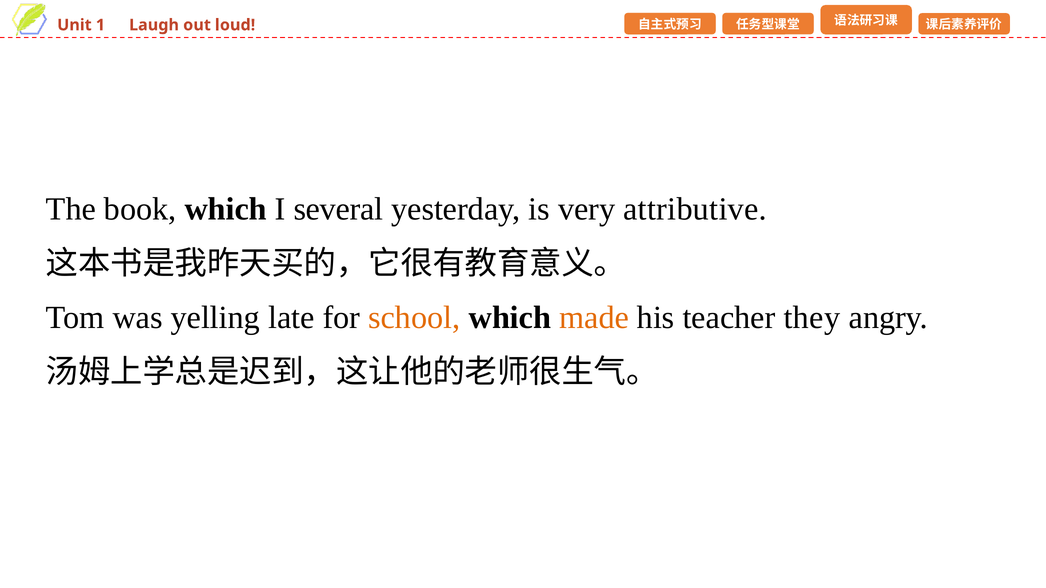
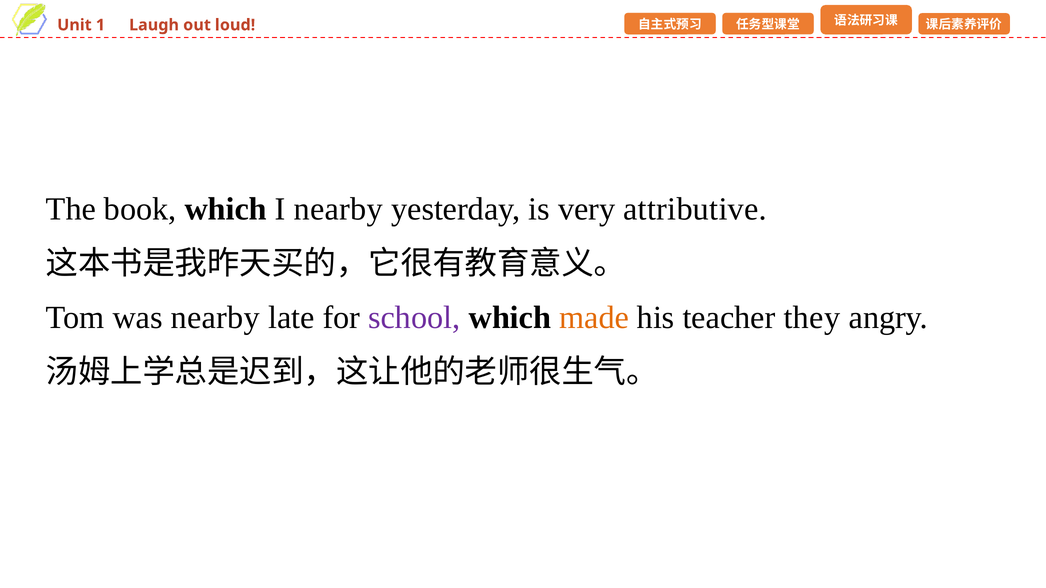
I several: several -> nearby (338, 209)
was yelling: yelling -> nearby (215, 318)
school colour: orange -> purple (414, 318)
